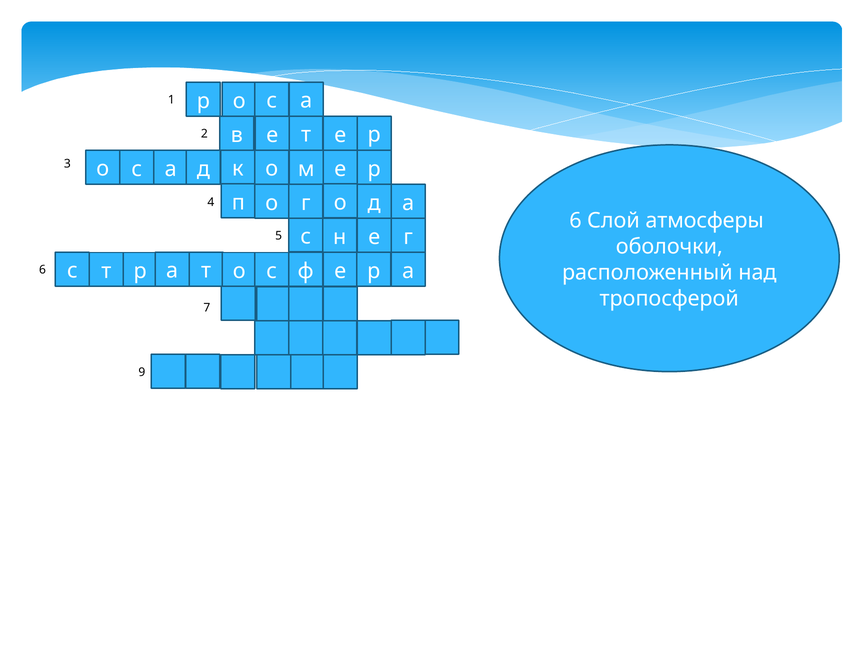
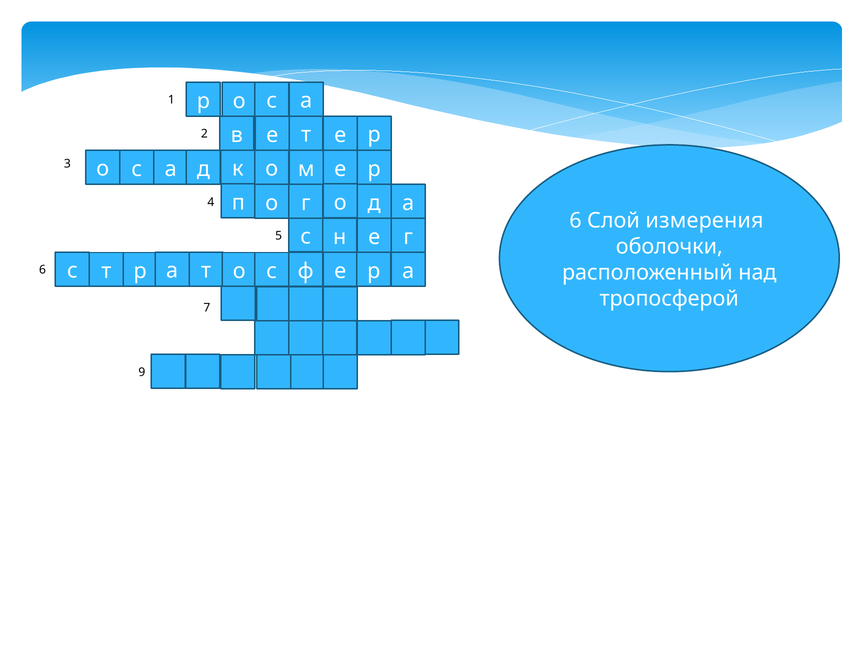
атмосферы: атмосферы -> измерения (705, 221)
